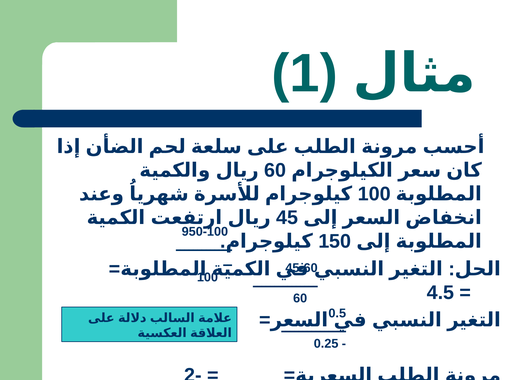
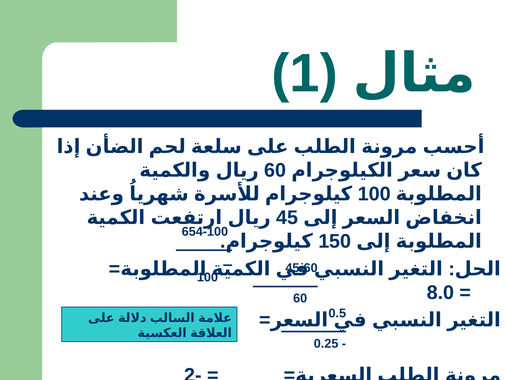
950-100: 950-100 -> 654-100 (205, 231)
4.5: 4.5 -> 8.0 (441, 292)
